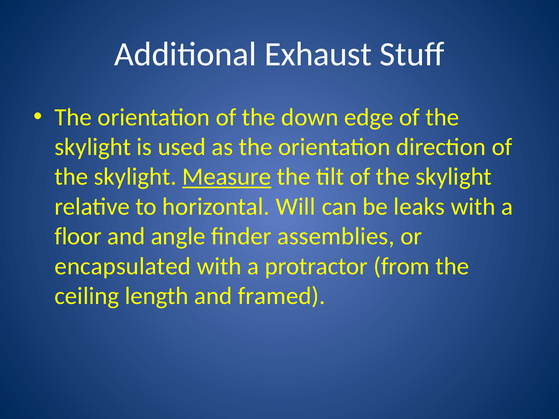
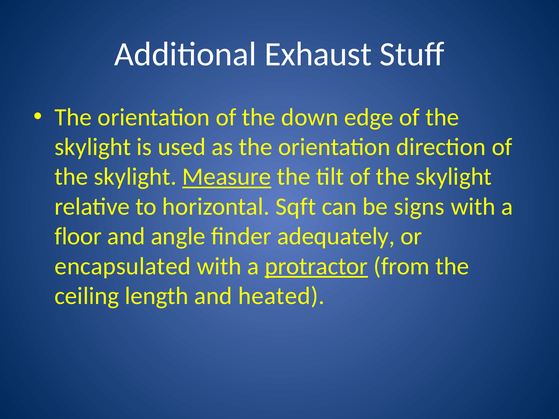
Will: Will -> Sqft (296, 207)
leaks: leaks -> signs (419, 207)
assemblies: assemblies -> adequately (336, 237)
protractor underline: none -> present (316, 266)
framed: framed -> heated (282, 296)
